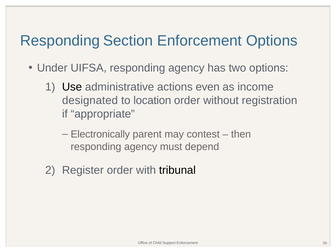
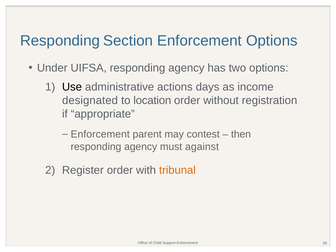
even: even -> days (208, 87)
Electronically: Electronically -> Enforcement (100, 134)
depend: depend -> against (202, 147)
tribunal colour: black -> orange (177, 170)
